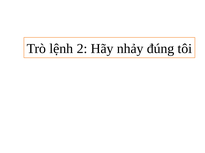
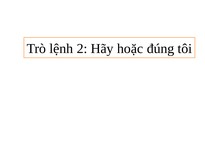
nhảy: nhảy -> hoặc (130, 49)
